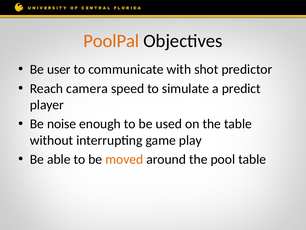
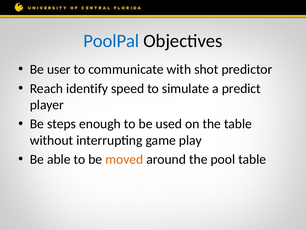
PoolPal colour: orange -> blue (111, 41)
camera: camera -> identify (87, 88)
noise: noise -> steps (62, 124)
